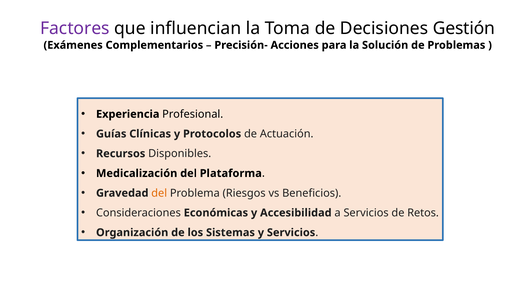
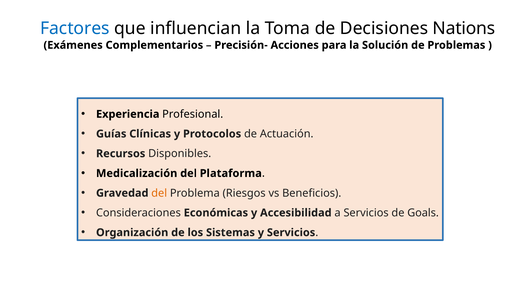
Factores colour: purple -> blue (75, 28)
Gestión: Gestión -> Nations (464, 28)
Retos: Retos -> Goals (423, 213)
